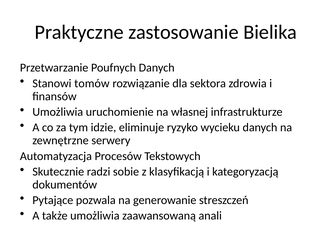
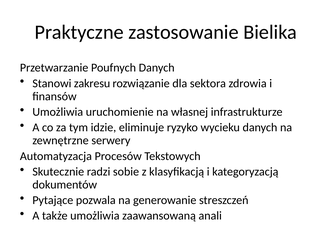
tomów: tomów -> zakresu (92, 83)
